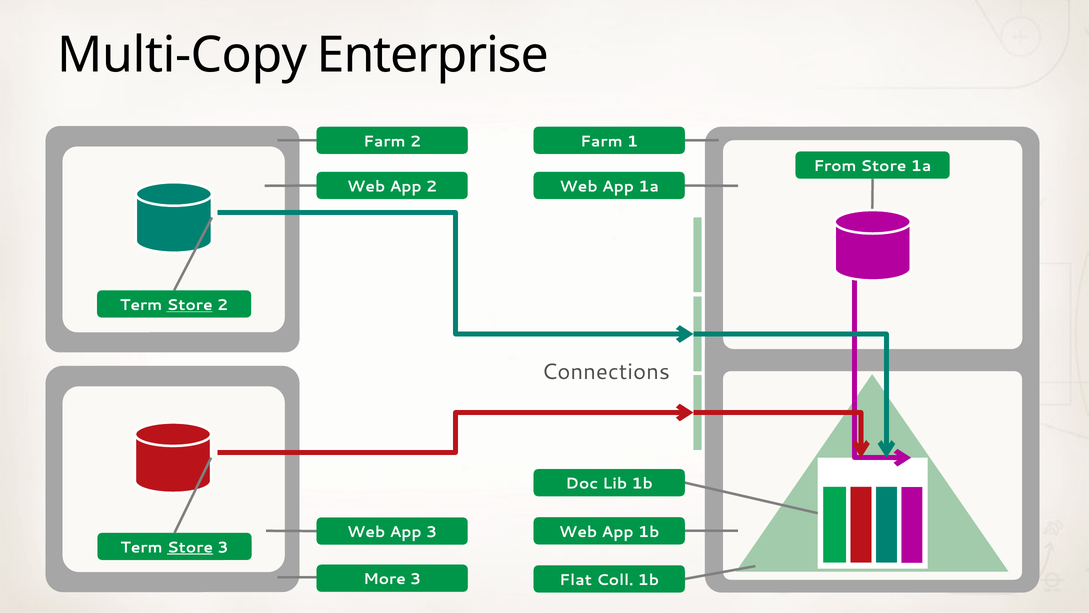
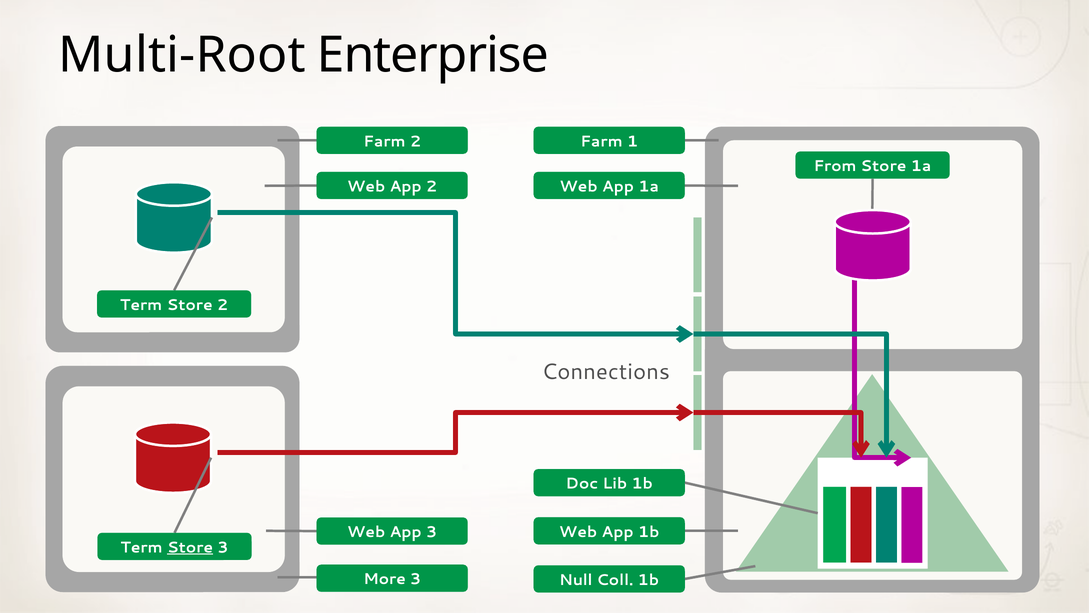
Multi-Copy: Multi-Copy -> Multi-Root (182, 55)
Store underline: present -> none (190, 305)
Flat: Flat -> Null (576, 579)
